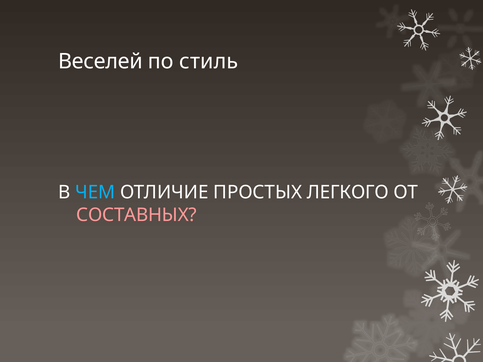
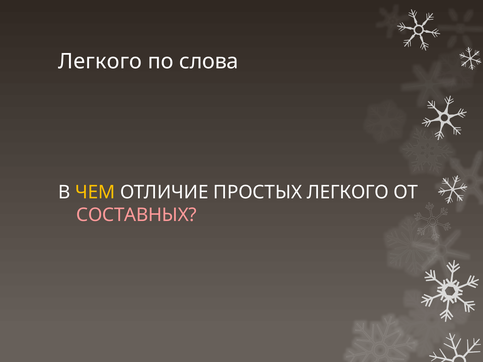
Веселей: Веселей -> Легкого (100, 62)
стиль: стиль -> слова (209, 62)
ЧЕМ colour: light blue -> yellow (95, 192)
